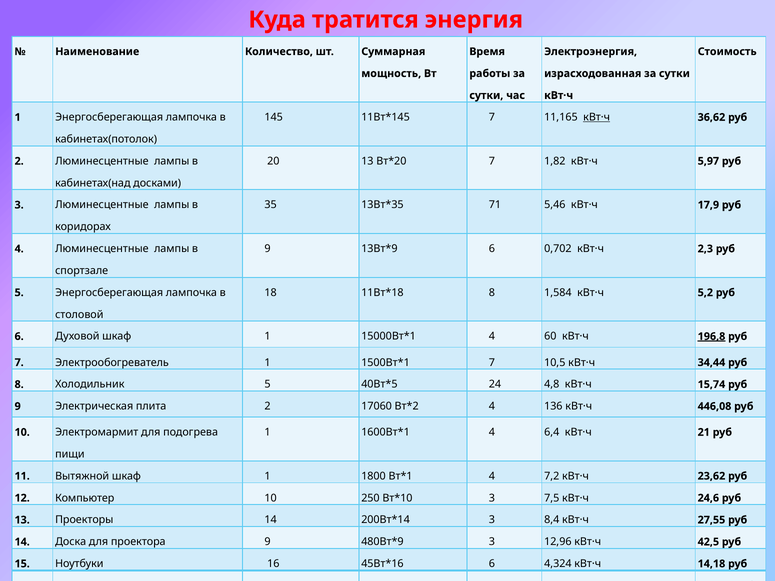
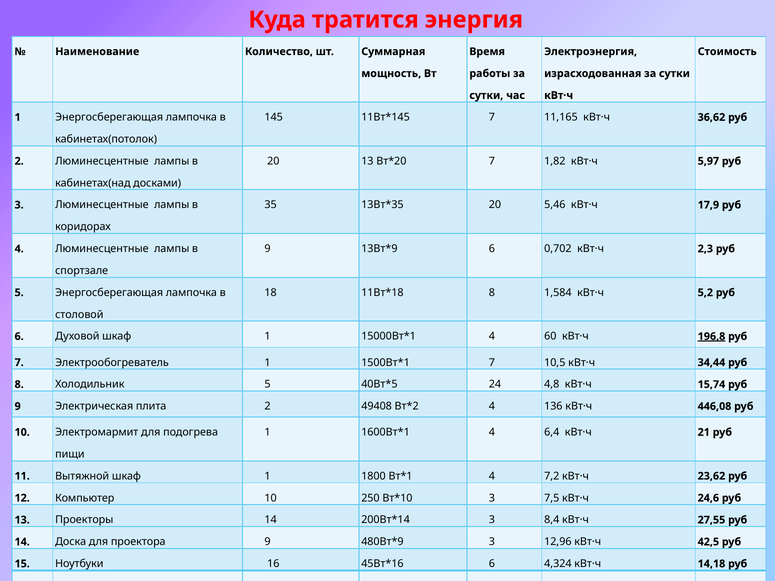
кВт·ч underline: present -> none (597, 117)
71: 71 -> 20 (495, 205)
17060: 17060 -> 49408 (377, 406)
